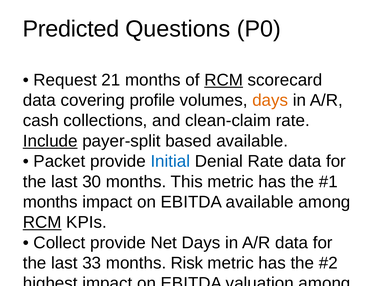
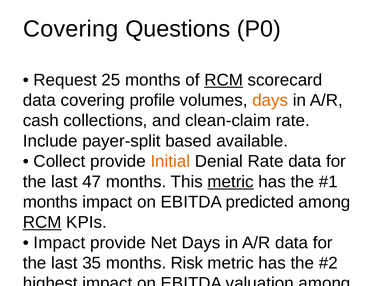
Predicted: Predicted -> Covering (71, 29)
21: 21 -> 25 (111, 80)
Include underline: present -> none (50, 141)
Packet: Packet -> Collect (59, 162)
Initial colour: blue -> orange (170, 162)
30: 30 -> 47 (92, 182)
metric underline: none -> present (231, 182)
EBITDA available: available -> predicted (260, 202)
Collect: Collect -> Impact (59, 243)
33: 33 -> 35 (92, 264)
